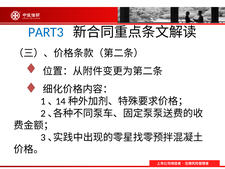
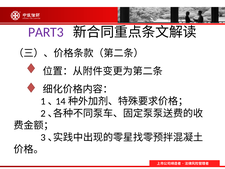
PART3 colour: blue -> purple (46, 32)
